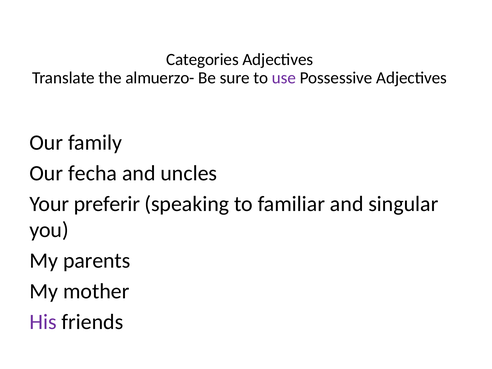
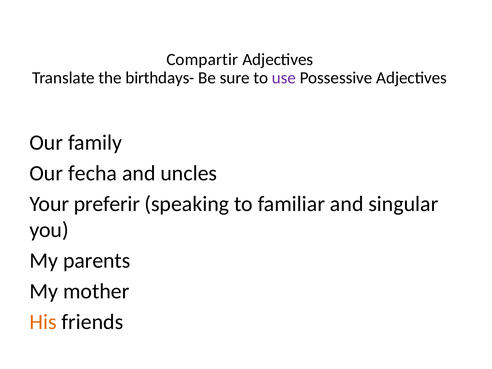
Categories: Categories -> Compartir (202, 59)
almuerzo-: almuerzo- -> birthdays- (160, 78)
His colour: purple -> orange (43, 322)
